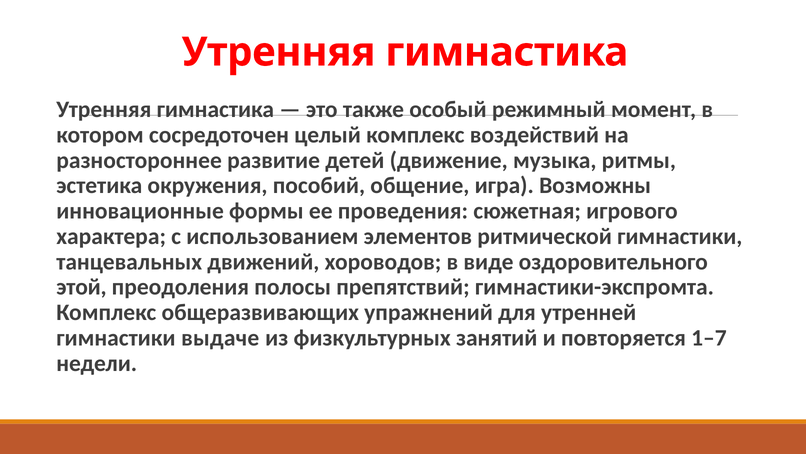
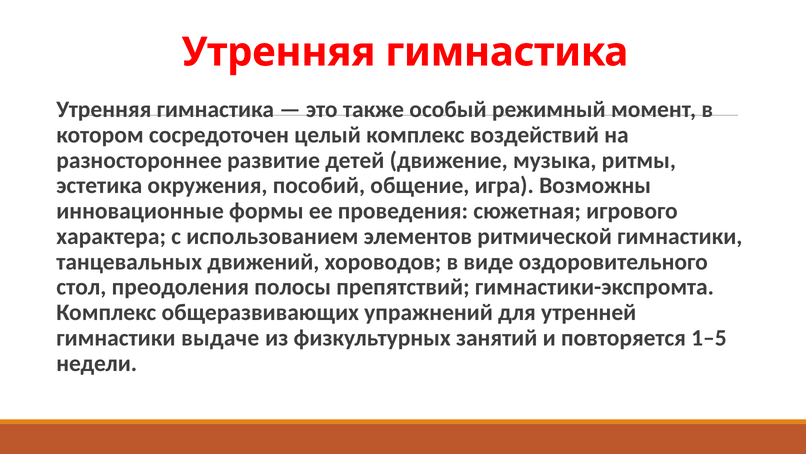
этой: этой -> стол (81, 287)
1–7: 1–7 -> 1–5 (709, 337)
